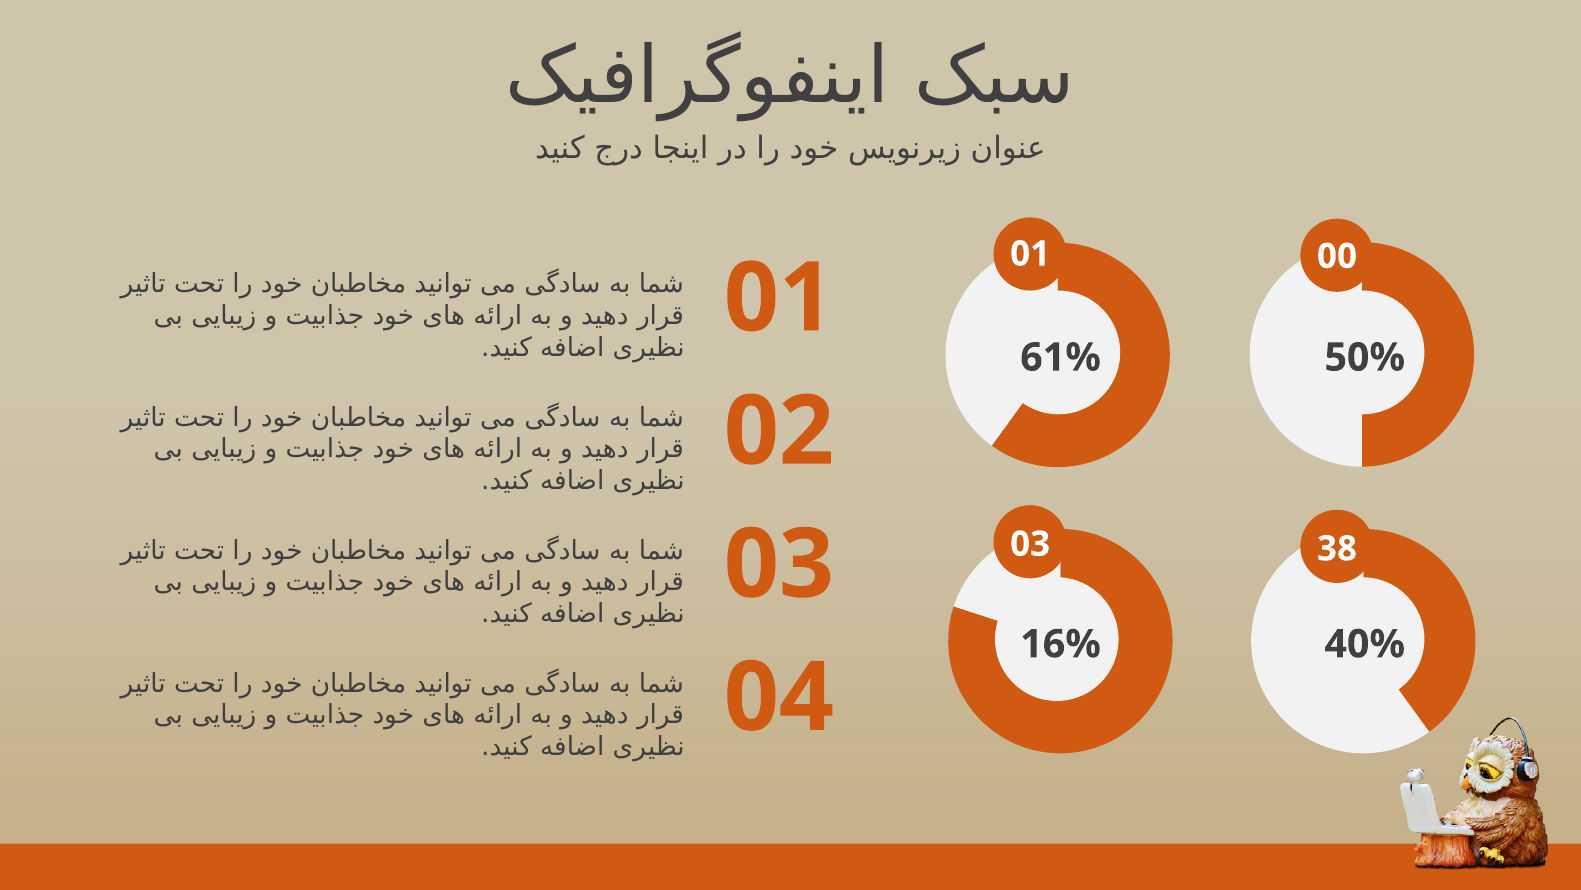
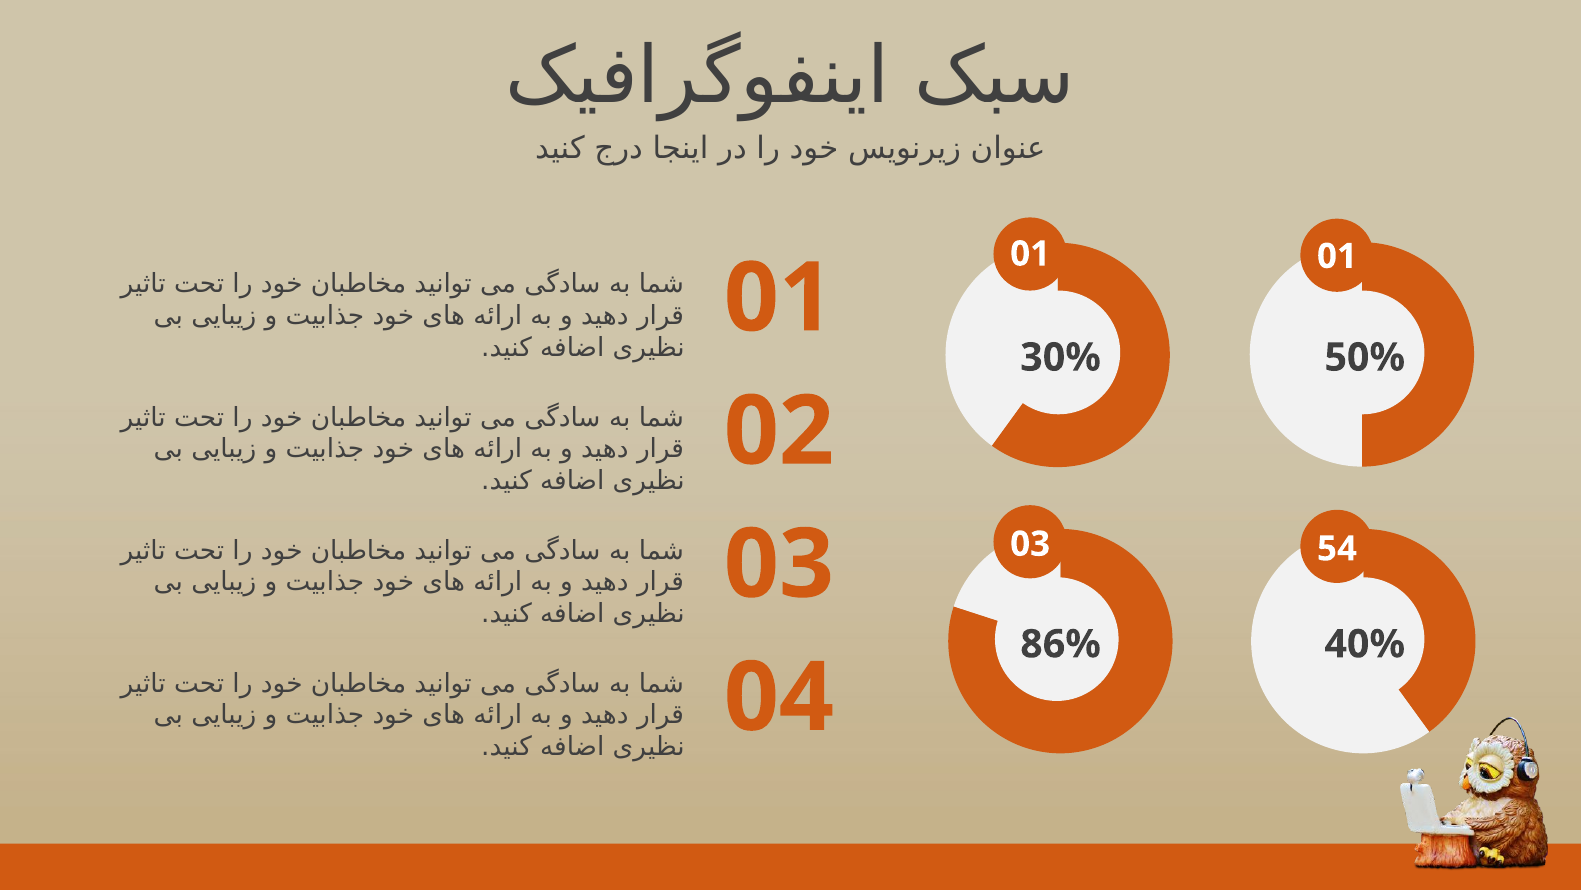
01 00: 00 -> 01 (1337, 256)
61%: 61% -> 30% (1061, 357)
38: 38 -> 54 (1337, 548)
16%: 16% -> 86% (1061, 644)
